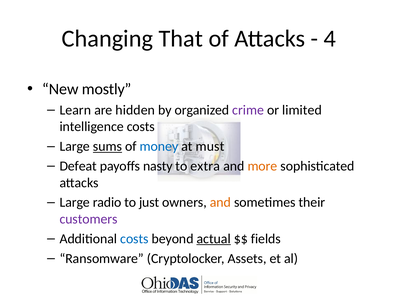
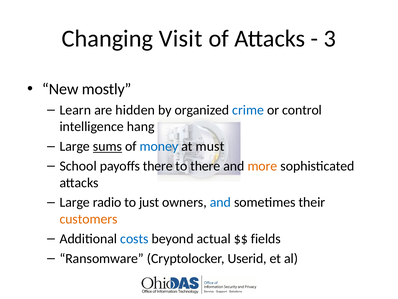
That: That -> Visit (181, 39)
4: 4 -> 3 (330, 39)
crime colour: purple -> blue (248, 110)
limited: limited -> control (302, 110)
intelligence costs: costs -> hang (141, 126)
Defeat: Defeat -> School (78, 166)
payoffs nasty: nasty -> there (158, 166)
to extra: extra -> there (205, 166)
and colour: orange -> blue (220, 202)
customers colour: purple -> orange (89, 219)
actual underline: present -> none (214, 238)
Assets: Assets -> Userid (247, 258)
